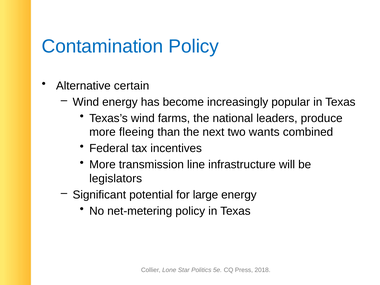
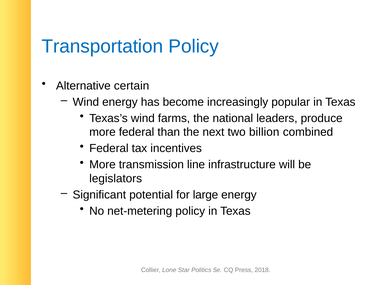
Contamination: Contamination -> Transportation (102, 46)
more fleeing: fleeing -> federal (137, 132)
wants: wants -> billion (264, 132)
